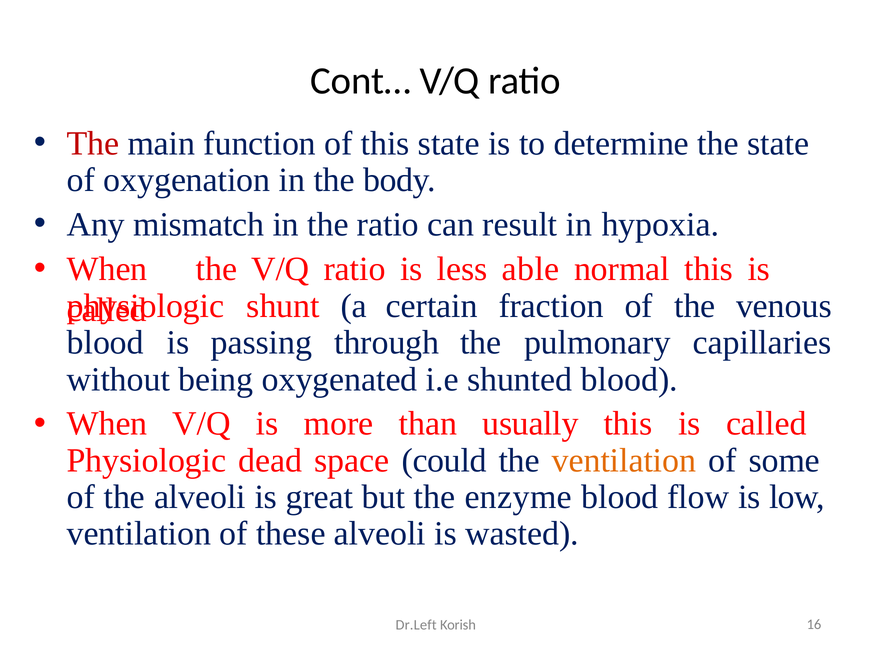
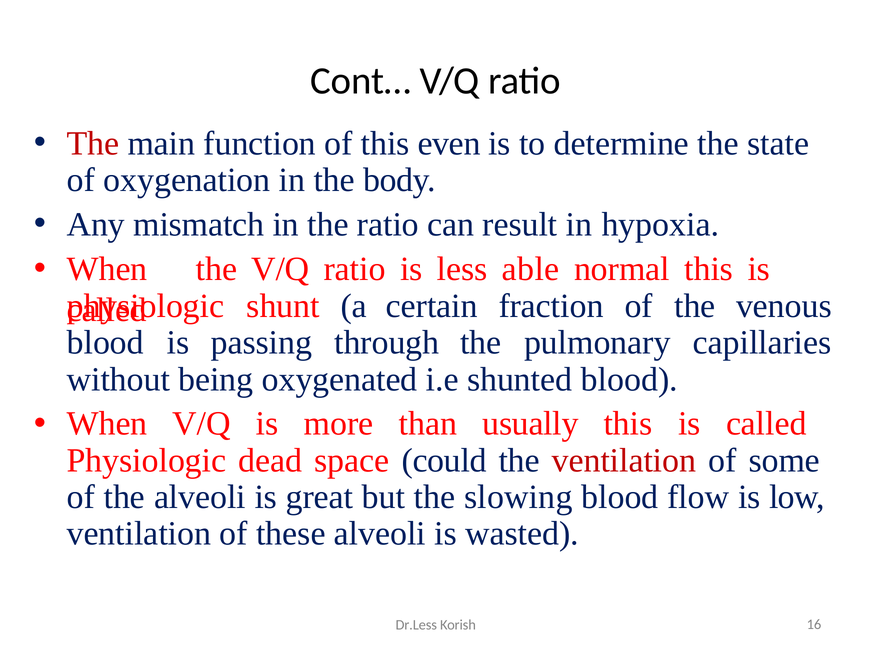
this state: state -> even (449, 144)
ventilation colour: orange -> red (624, 461)
enzyme: enzyme -> slowing (518, 497)
Dr.Left: Dr.Left -> Dr.Less (416, 625)
